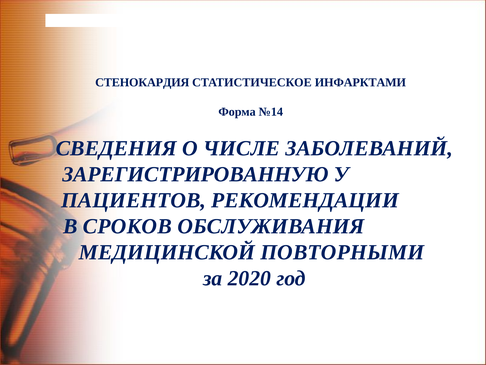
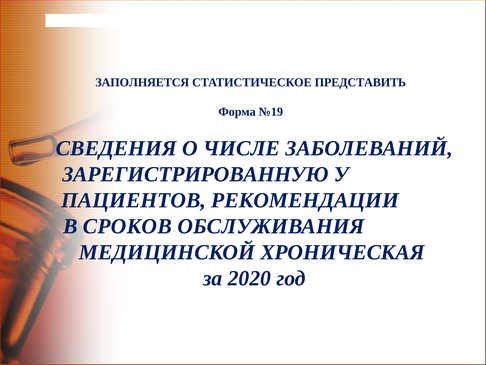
СТЕНОКАРДИЯ: СТЕНОКАРДИЯ -> ЗАПОЛНЯЕТСЯ (142, 82)
ИНФАРКТАМИ: ИНФАРКТАМИ -> ПРЕДСТАВИТЬ (360, 82)
№14: №14 -> №19 (271, 112)
ПОВТОРНЫМИ: ПОВТОРНЫМИ -> ХРОНИЧЕСКАЯ (342, 252)
